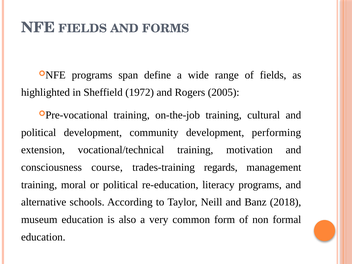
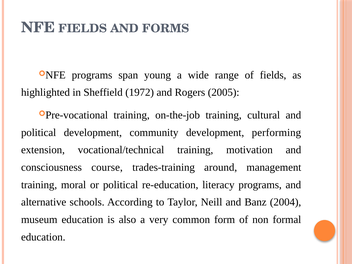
define: define -> young (158, 75)
regards: regards -> around (221, 167)
2018: 2018 -> 2004 (286, 202)
